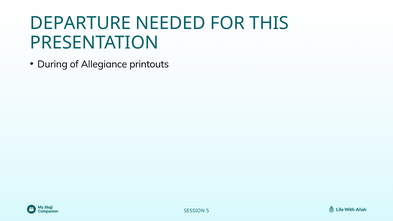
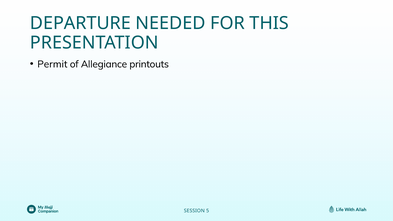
During: During -> Permit (52, 64)
